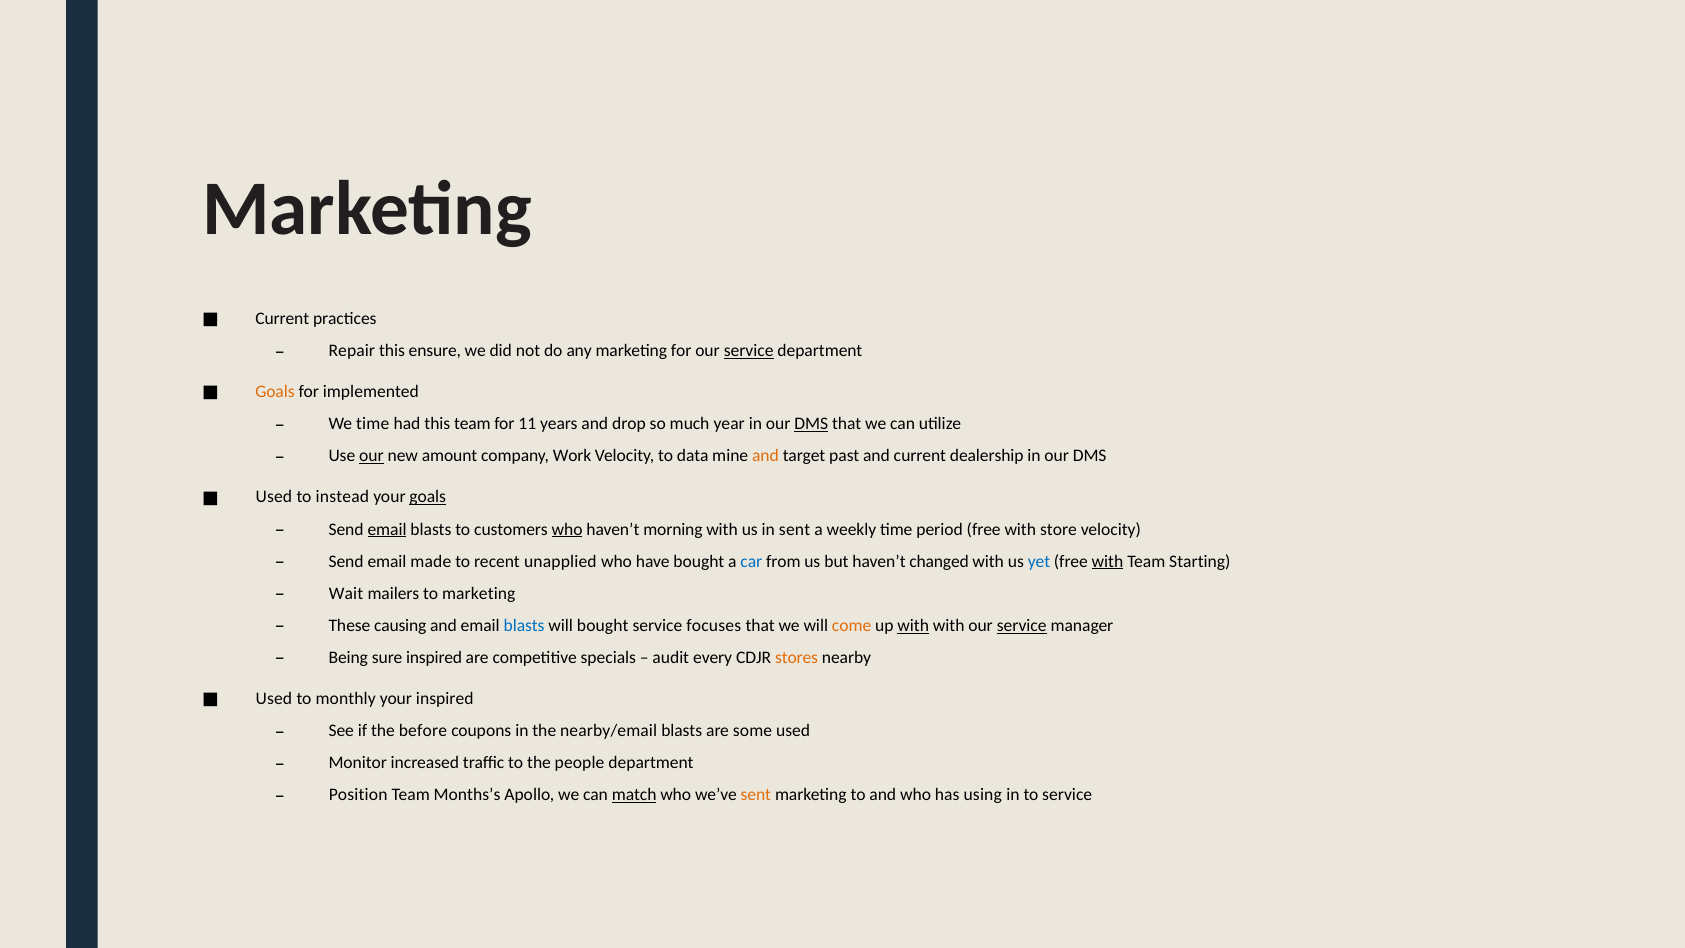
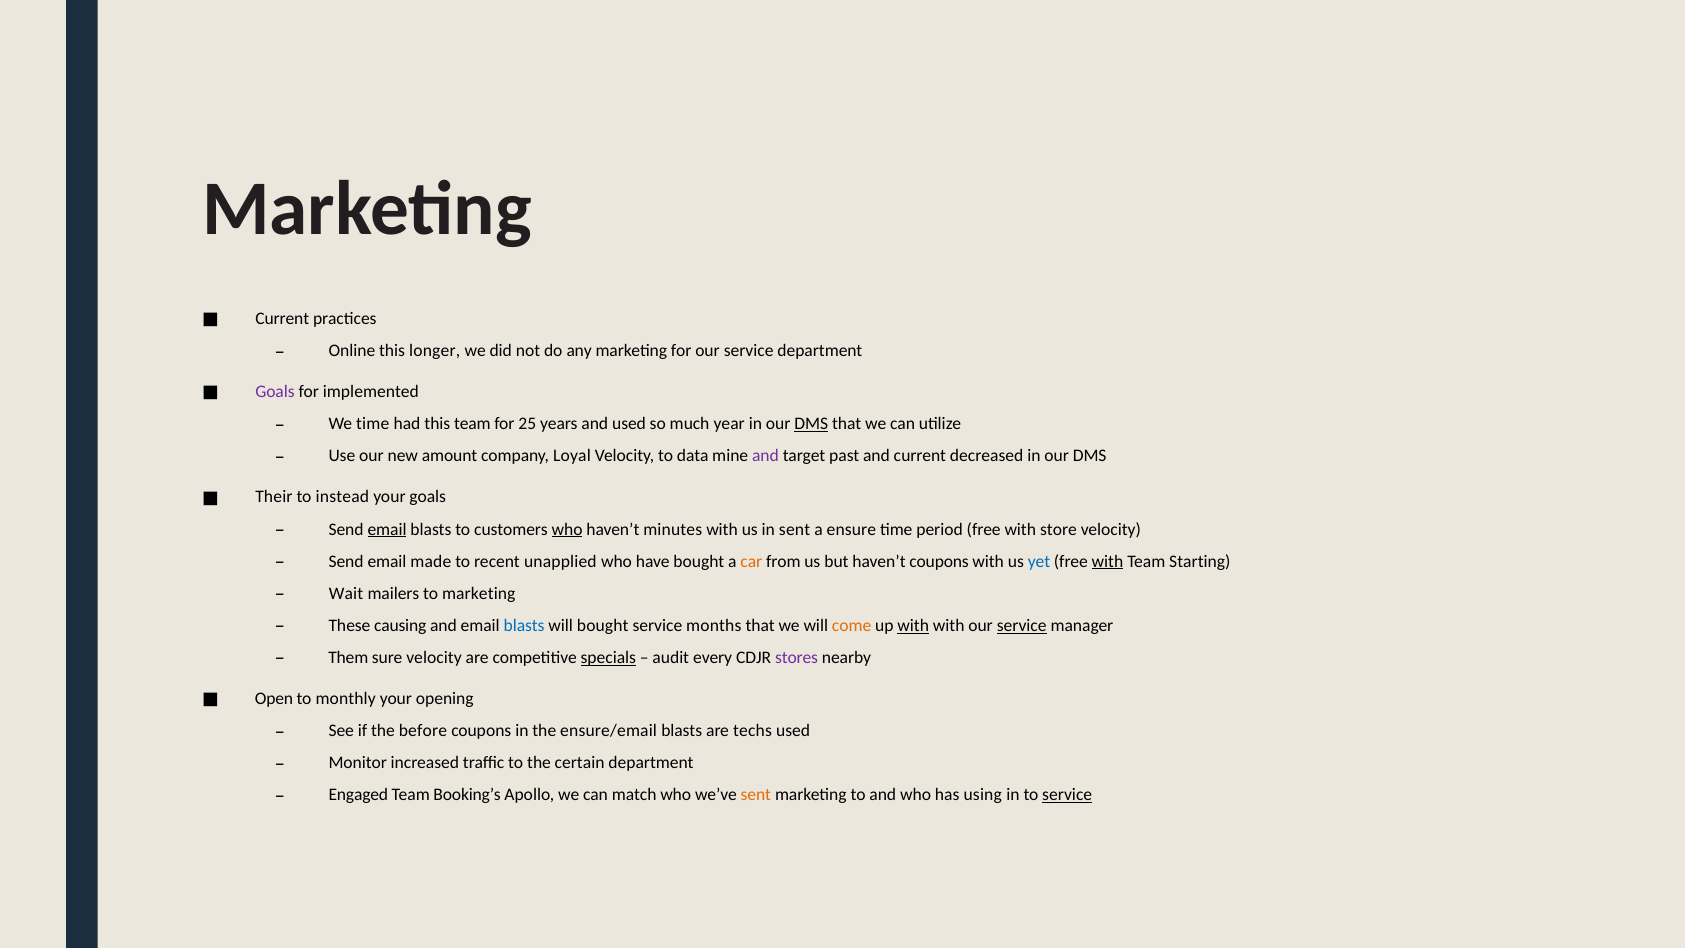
Repair: Repair -> Online (352, 351)
ensure: ensure -> longer (435, 351)
service underline: present -> none (749, 351)
Goals colour: orange -> purple (275, 392)
11: 11 -> 25 (527, 424)
and drop: drop -> used (629, 424)
our underline: present -> none (371, 456)
Work: Work -> Loyal (572, 456)
and colour: orange -> purple (765, 456)
dealership: dealership -> decreased (987, 456)
Used: Used -> Their (274, 497)
goals underline: present -> none (428, 497)
morning: morning -> minutes (673, 529)
weekly: weekly -> ensure (851, 529)
car colour: blue -> orange (751, 561)
haven’t changed: changed -> coupons (939, 561)
focuses: focuses -> months (714, 626)
Being: Being -> Them (348, 658)
sure inspired: inspired -> velocity (434, 658)
specials underline: none -> present (608, 658)
stores colour: orange -> purple (797, 658)
Used: Used -> Open (274, 699)
your inspired: inspired -> opening (445, 699)
nearby/email: nearby/email -> ensure/email (609, 731)
some: some -> techs (752, 731)
people: people -> certain (580, 763)
Position: Position -> Engaged (358, 795)
Months’s: Months’s -> Booking’s (467, 795)
match underline: present -> none (634, 795)
service underline: none -> present (1067, 795)
